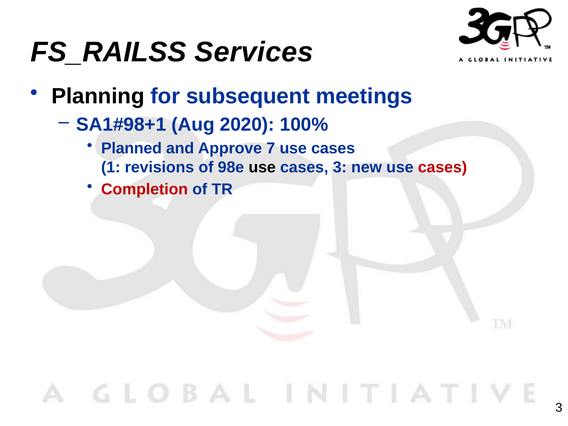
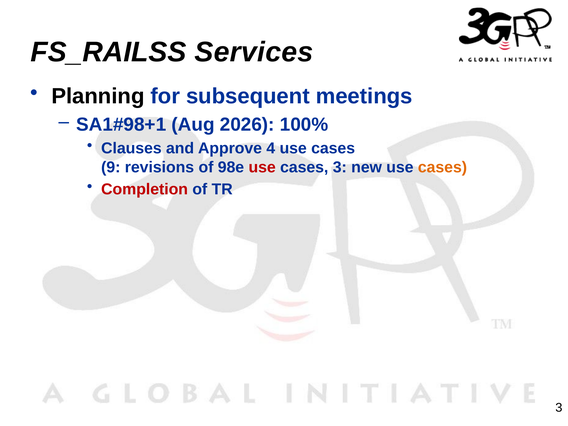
2020: 2020 -> 2026 (247, 125)
Planned: Planned -> Clauses (131, 148)
7: 7 -> 4 (271, 148)
1: 1 -> 9 (111, 167)
use colour: black -> red (262, 167)
cases colour: red -> orange (442, 167)
